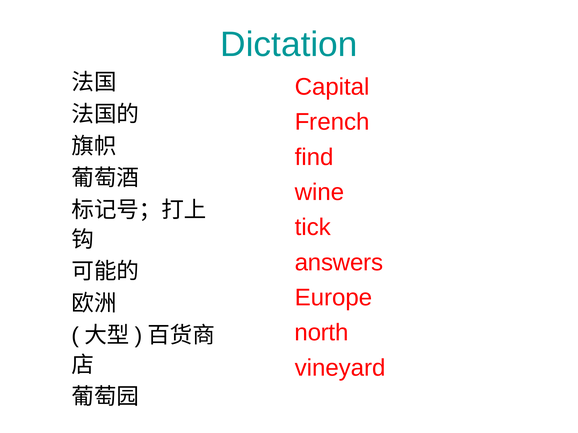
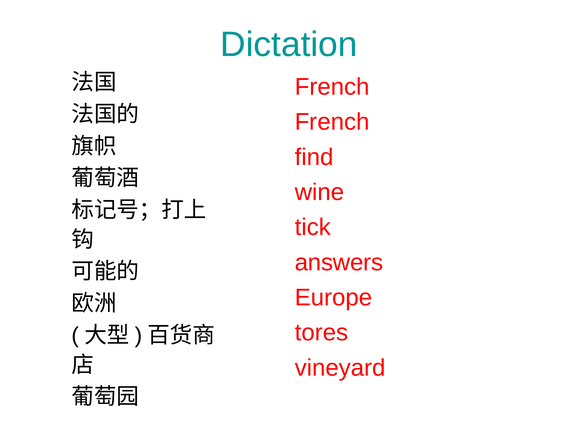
Capital: Capital -> French (332, 87)
north: north -> tores (321, 333)
